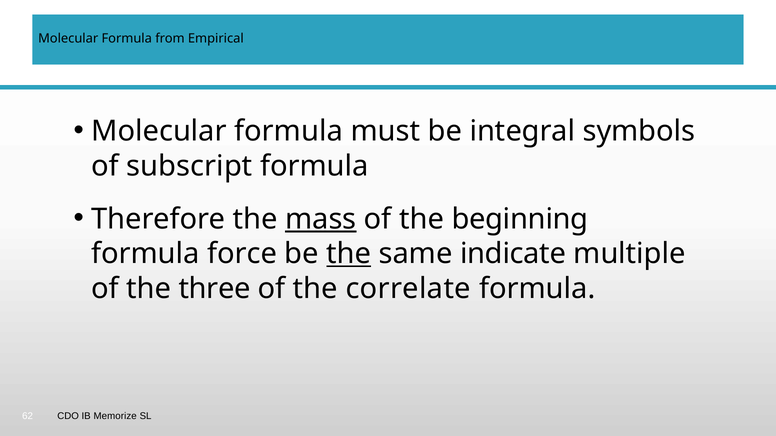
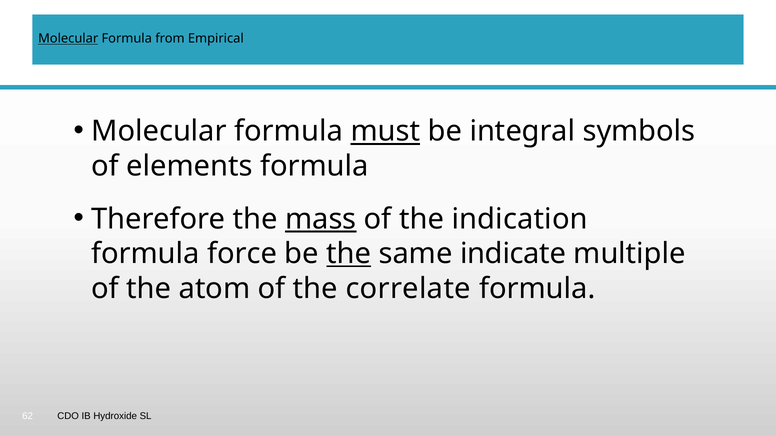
Molecular underline: none -> present (68, 39)
must underline: none -> present (385, 132)
subscript: subscript -> elements (189, 166)
beginning: beginning -> indication (520, 219)
three: three -> atom (214, 289)
Memorize: Memorize -> Hydroxide (115, 416)
